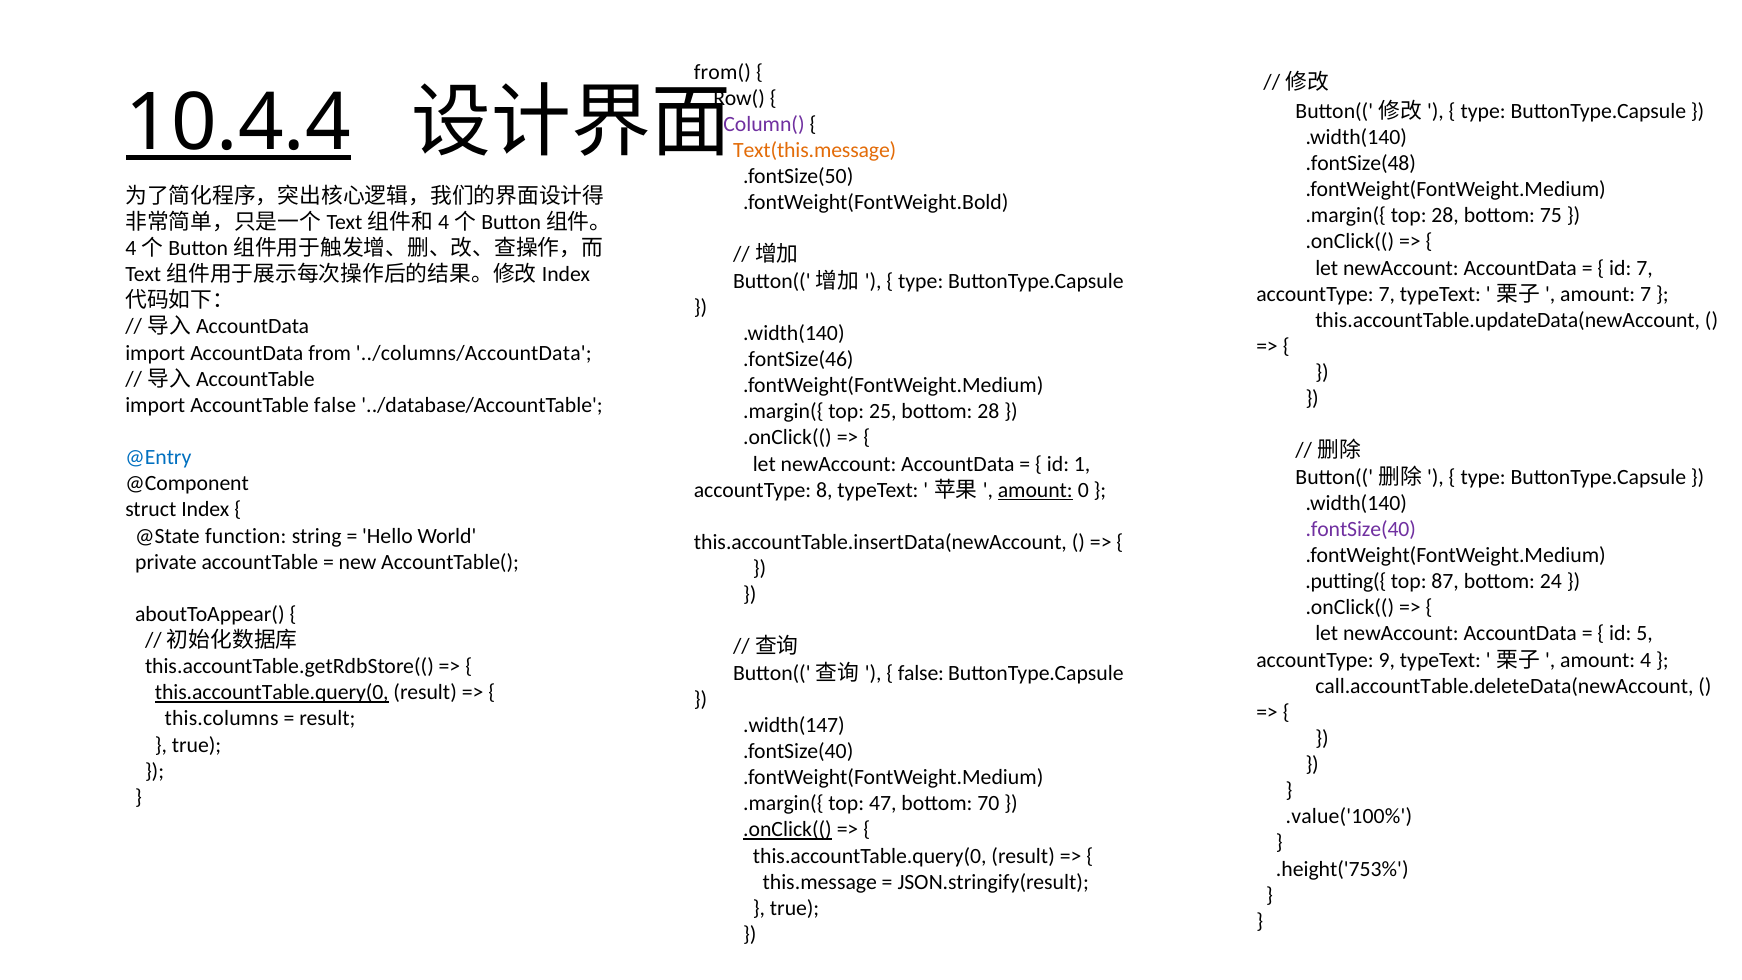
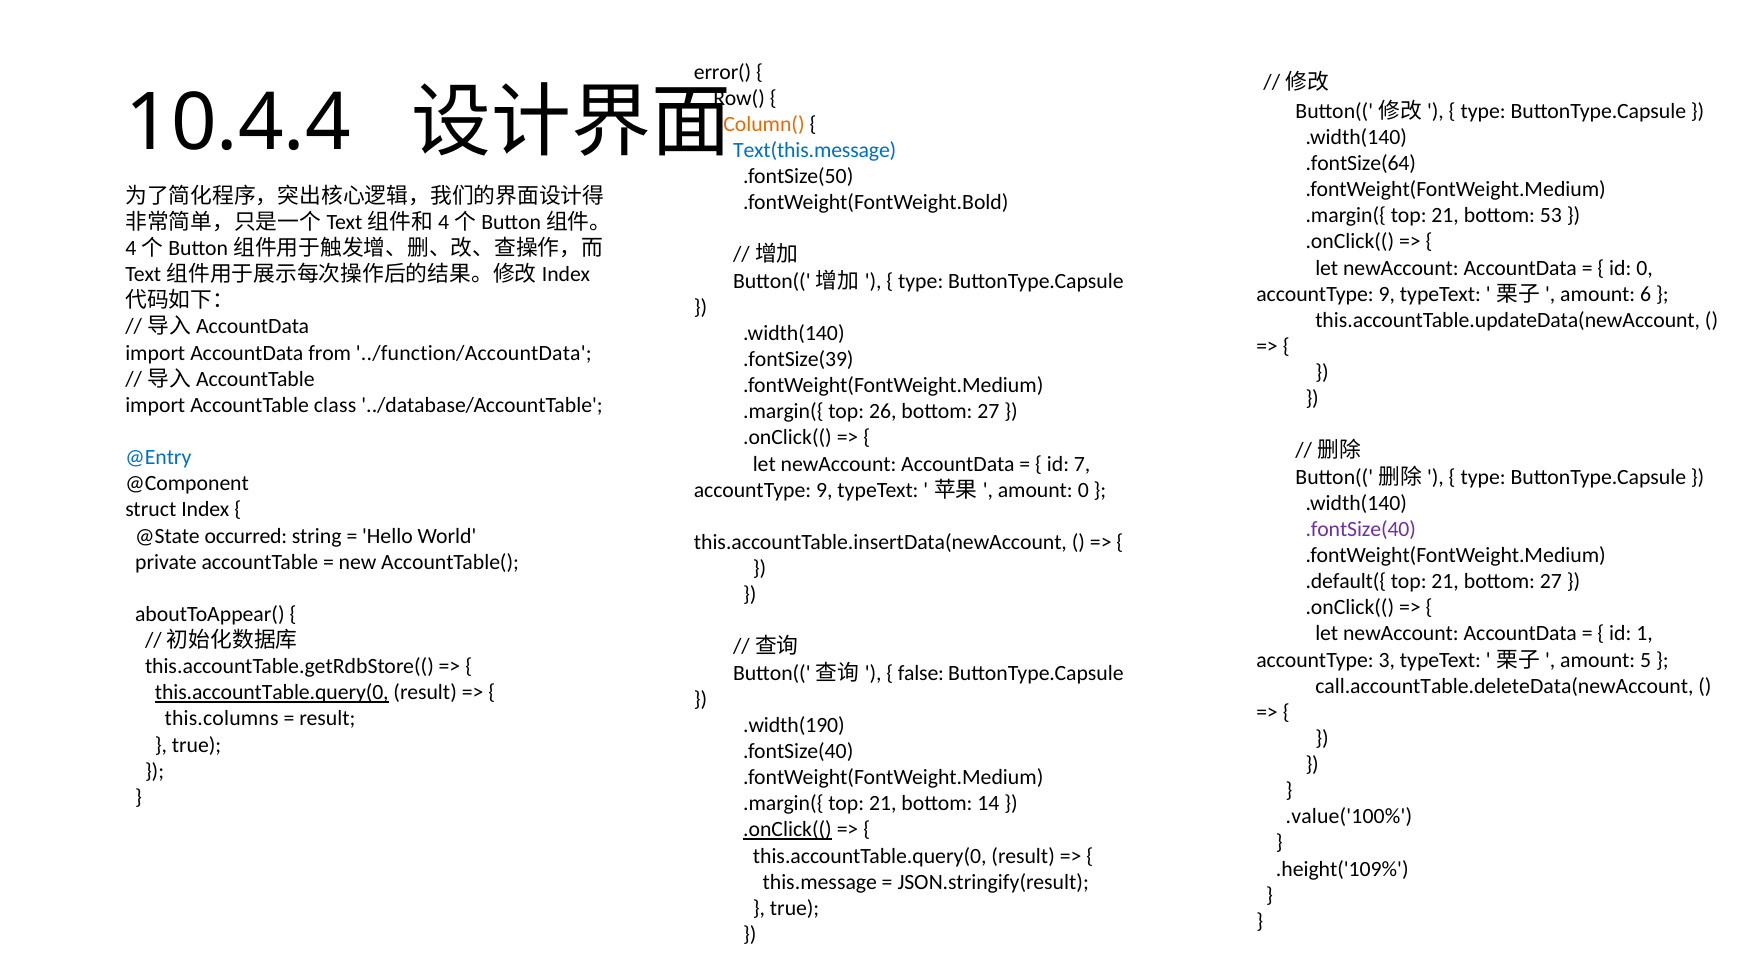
from(: from( -> error( (723, 72)
10.4.4 underline: present -> none (238, 123)
Column( colour: purple -> orange (764, 124)
Text(this.message colour: orange -> blue (815, 150)
.fontSize(48: .fontSize(48 -> .fontSize(64 (1361, 163)
28: 28 -> 21 (1445, 216)
75: 75 -> 53 (1551, 216)
id 7: 7 -> 0 (1645, 268)
7: 7 -> 9 (1387, 294)
amount 7: 7 -> 6 (1646, 294)
../columns/AccountData: ../columns/AccountData -> ../function/AccountData (474, 353)
.fontSize(46: .fontSize(46 -> .fontSize(39 (798, 359)
AccountTable false: false -> class (335, 405)
25: 25 -> 26 (883, 412)
28: 28 -> 27 (988, 412)
1: 1 -> 7 (1082, 464)
8: 8 -> 9 (824, 490)
amount underline: present -> none (1035, 490)
function: function -> occurred (246, 536)
.putting({: .putting({ -> .default({ (1346, 581)
87: 87 -> 21 (1445, 581)
24: 24 -> 27 (1551, 581)
5: 5 -> 1 (1645, 634)
9: 9 -> 3 (1387, 660)
4: 4 -> 5 (1646, 660)
.width(147: .width(147 -> .width(190 (794, 725)
47: 47 -> 21 (883, 803)
70: 70 -> 14 (988, 803)
.height('753%: .height('753% -> .height('109% (1342, 869)
